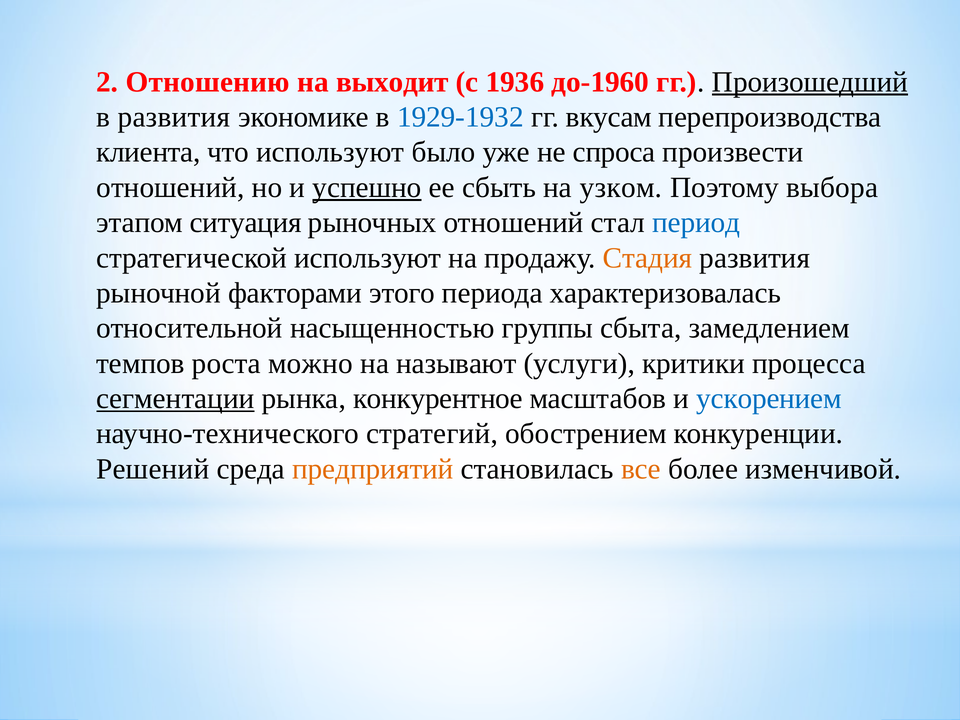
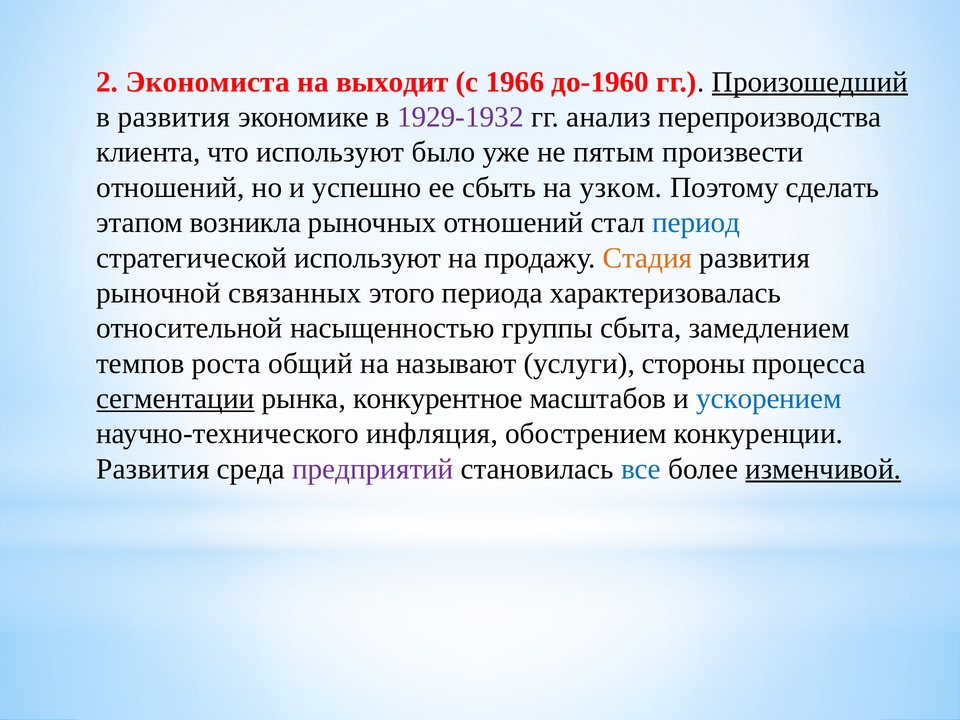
Отношению: Отношению -> Экономиста (208, 82)
1936: 1936 -> 1966 (515, 82)
1929-1932 colour: blue -> purple (460, 117)
вкусам: вкусам -> анализ (609, 117)
спроса: спроса -> пятым (614, 152)
успешно underline: present -> none (367, 187)
выбора: выбора -> сделать (833, 187)
ситуация: ситуация -> возникла (246, 223)
факторами: факторами -> связанных (295, 293)
можно: можно -> общий (310, 363)
критики: критики -> стороны (694, 363)
стратегий: стратегий -> инфляция (432, 434)
Решений: Решений -> Развития (153, 469)
предприятий colour: orange -> purple (373, 469)
все colour: orange -> blue (641, 469)
изменчивой underline: none -> present (823, 469)
